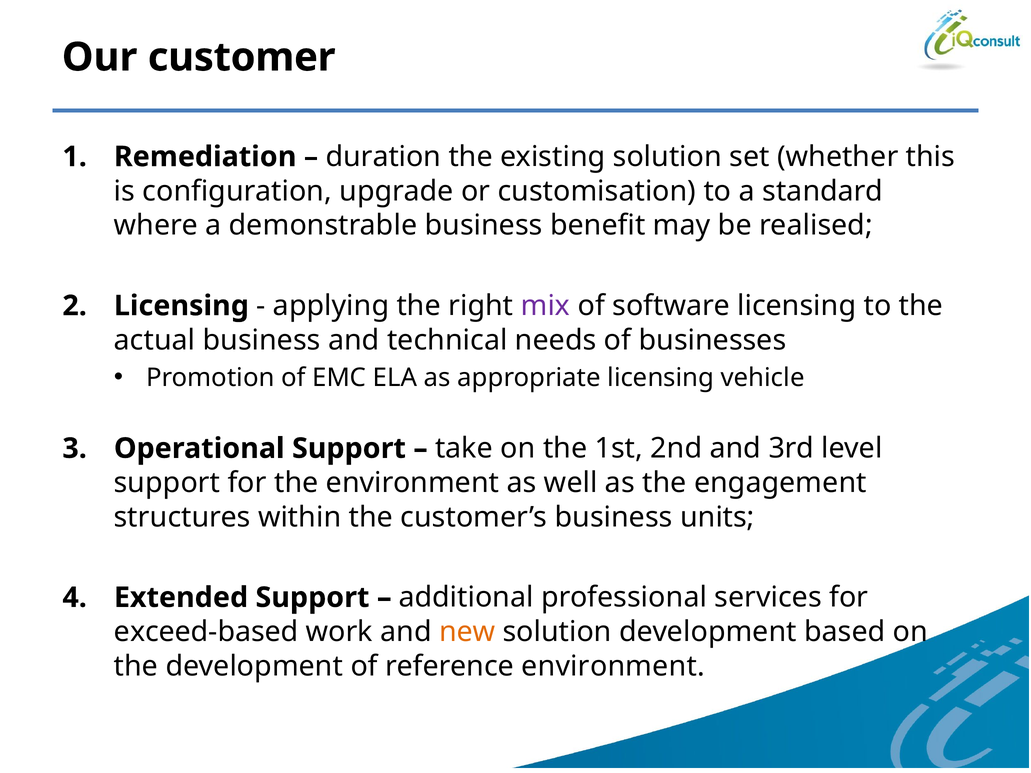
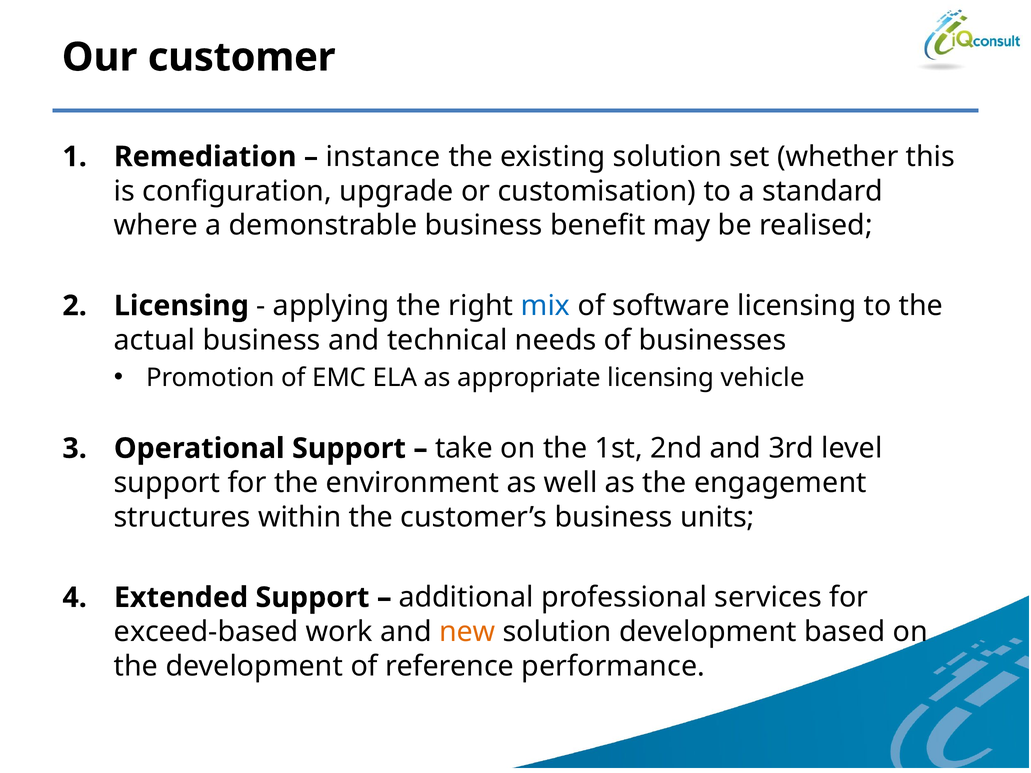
duration: duration -> instance (383, 157)
mix colour: purple -> blue (545, 306)
reference environment: environment -> performance (613, 667)
